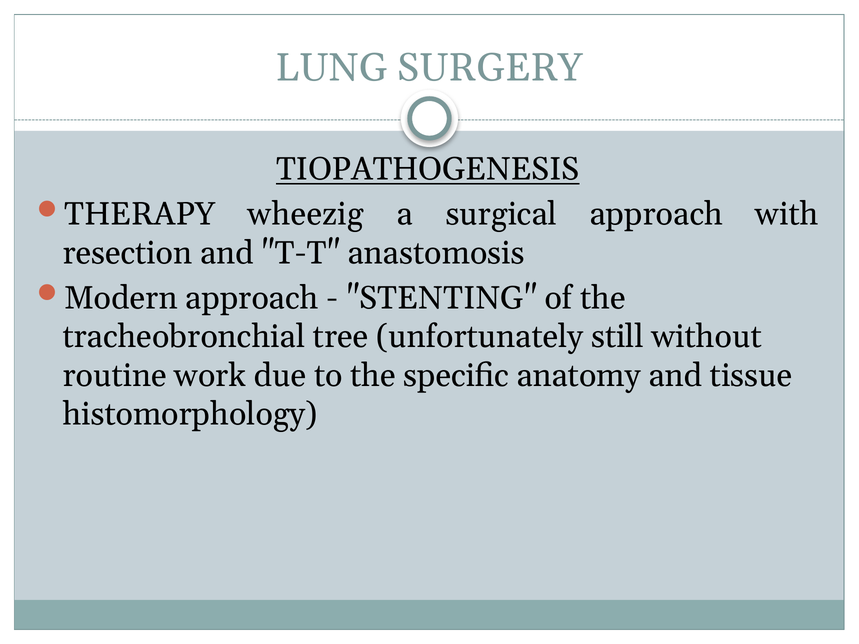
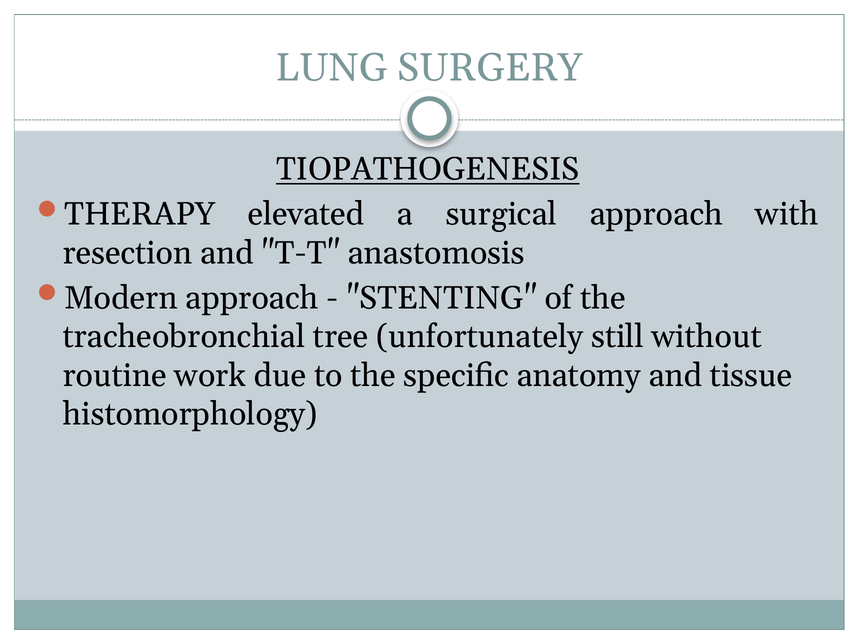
wheezig: wheezig -> elevated (306, 214)
